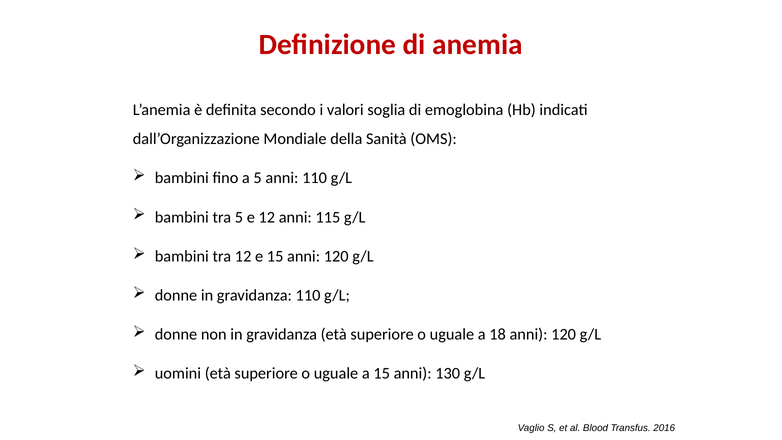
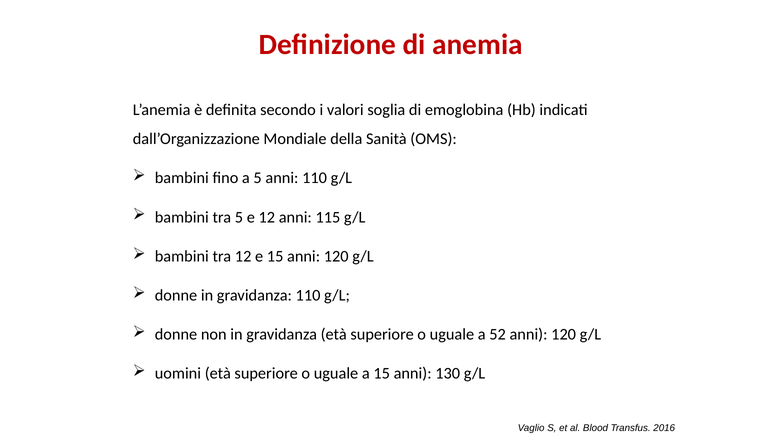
18: 18 -> 52 (498, 334)
